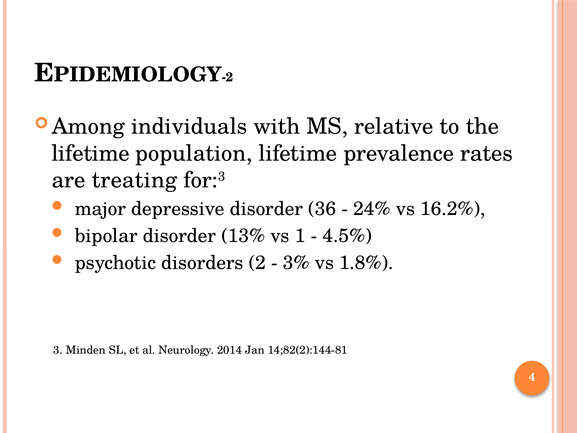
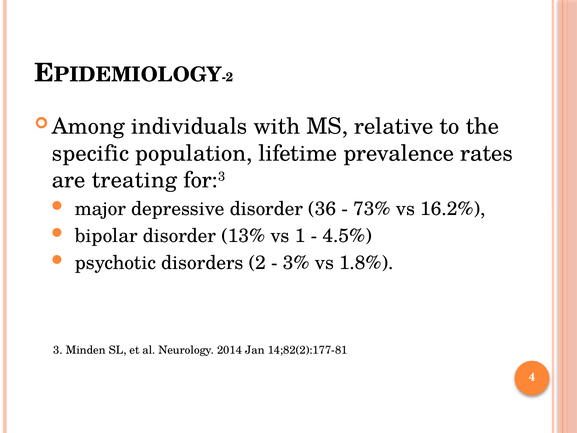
lifetime: lifetime -> specific (90, 153)
24%: 24% -> 73% (372, 209)
14;82(2):144-81: 14;82(2):144-81 -> 14;82(2):177-81 (308, 350)
